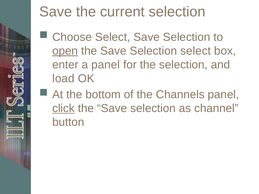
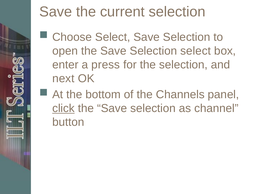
open underline: present -> none (65, 51)
a panel: panel -> press (106, 65)
load: load -> next (63, 79)
